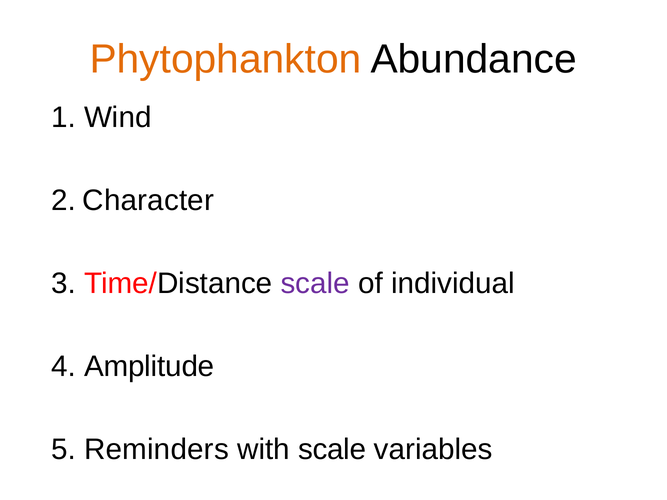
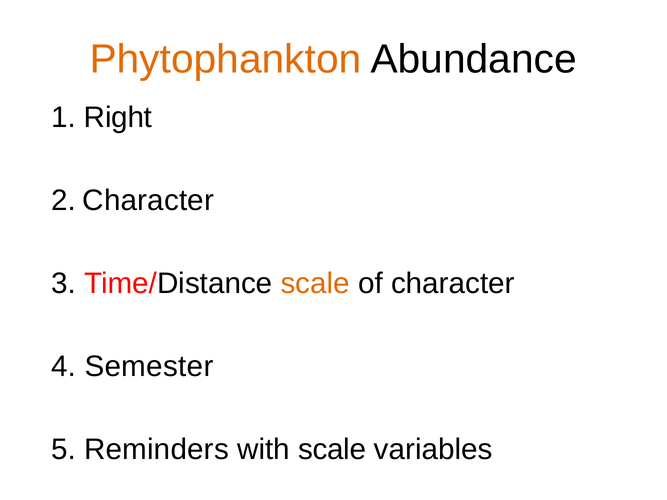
Wind: Wind -> Right (118, 118)
scale colour: purple -> orange (315, 284)
of individual: individual -> character (453, 284)
Amplitude: Amplitude -> Semester (149, 367)
